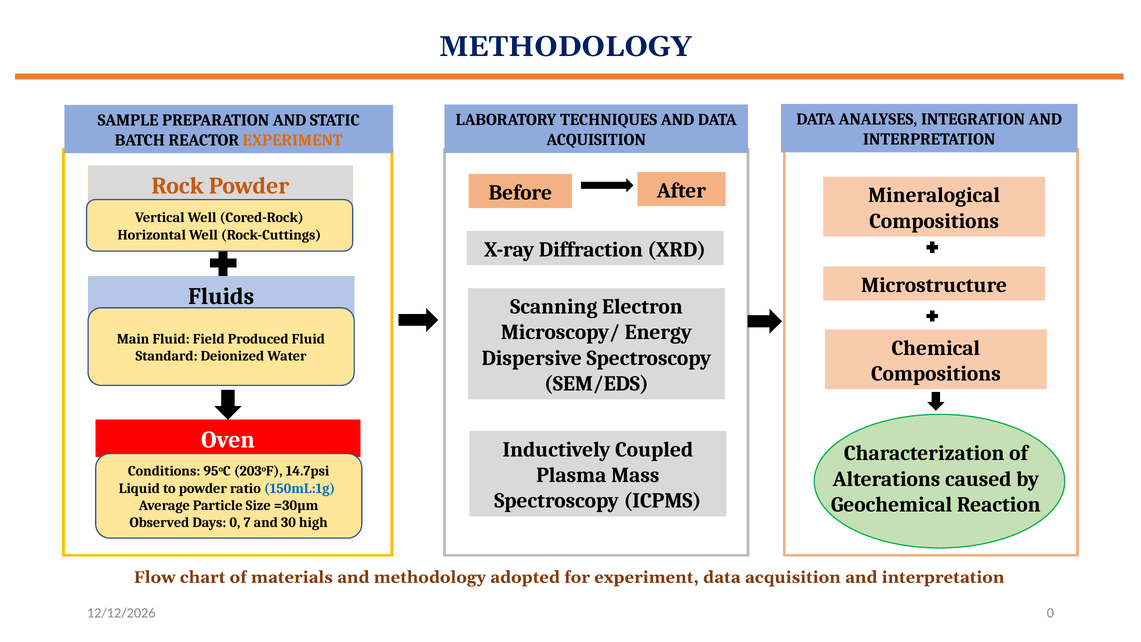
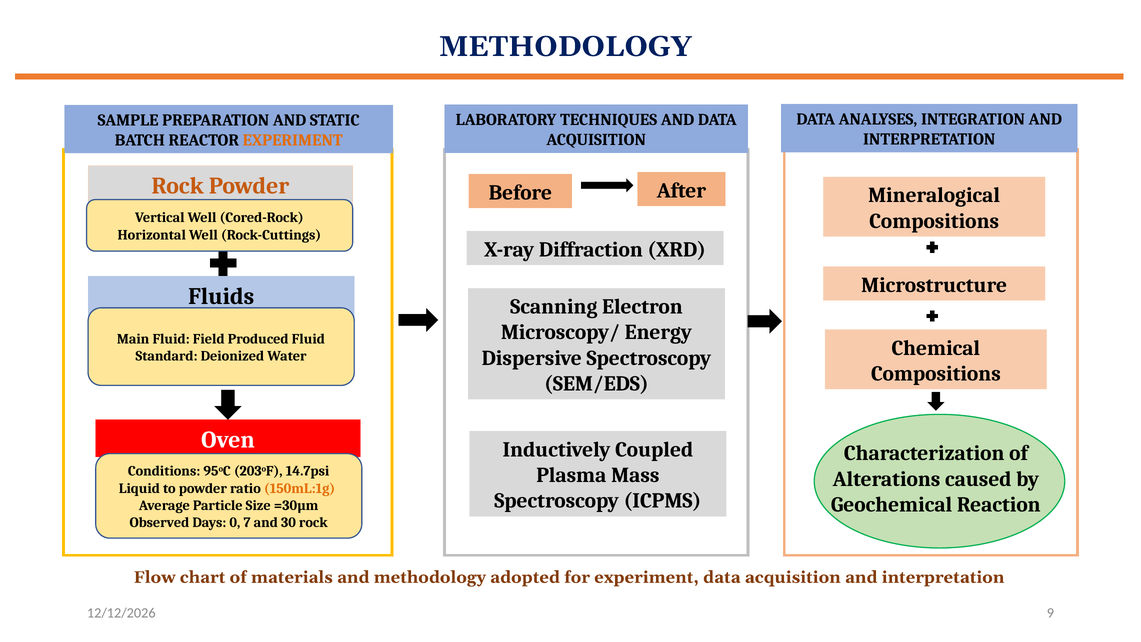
150mL:1g colour: blue -> orange (300, 488)
30 high: high -> rock (313, 522)
0: 0 -> 9 (1050, 613)
